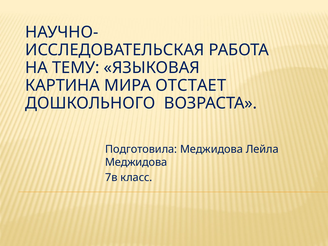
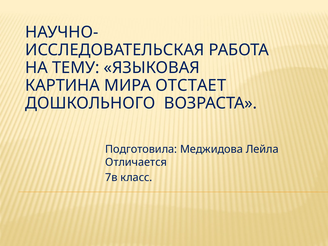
Меджидова: Меджидова -> Отличается (136, 162)
